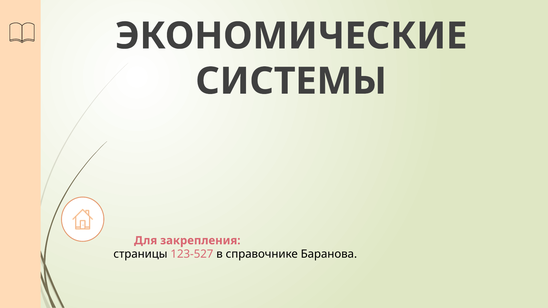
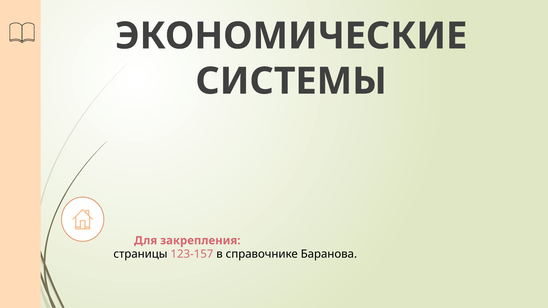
123-527: 123-527 -> 123-157 (192, 254)
